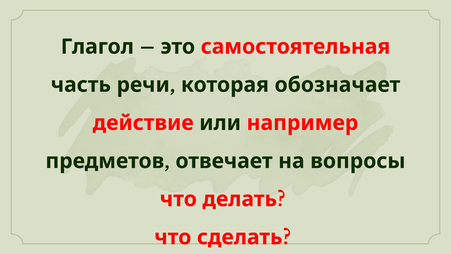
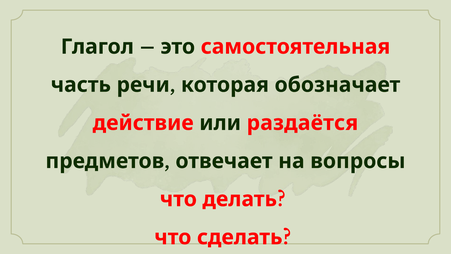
например: например -> раздаётся (302, 123)
